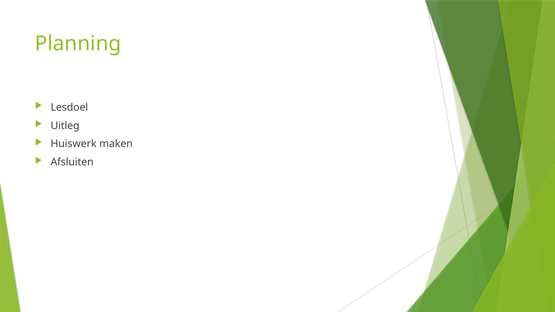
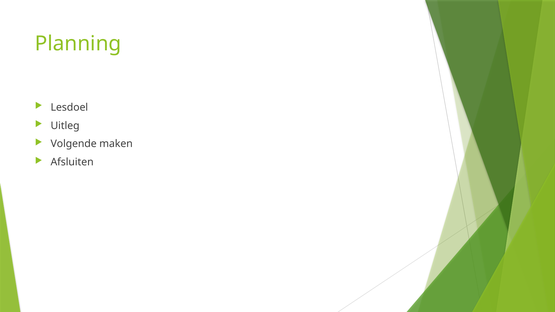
Huiswerk: Huiswerk -> Volgende (74, 144)
